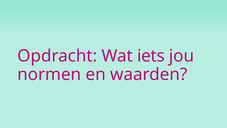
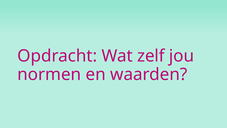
iets: iets -> zelf (151, 56)
